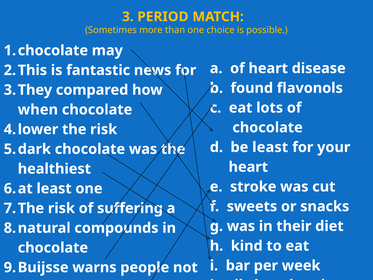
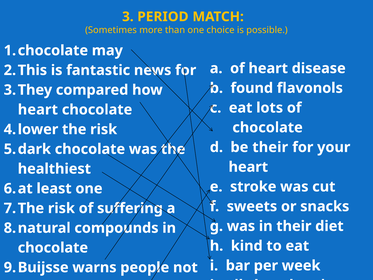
when: when -> heart (38, 110)
be least: least -> their (270, 147)
